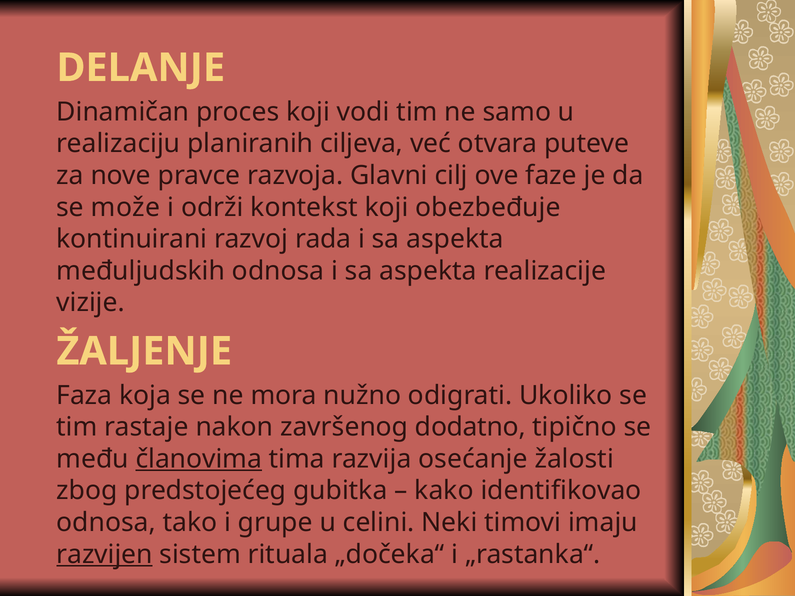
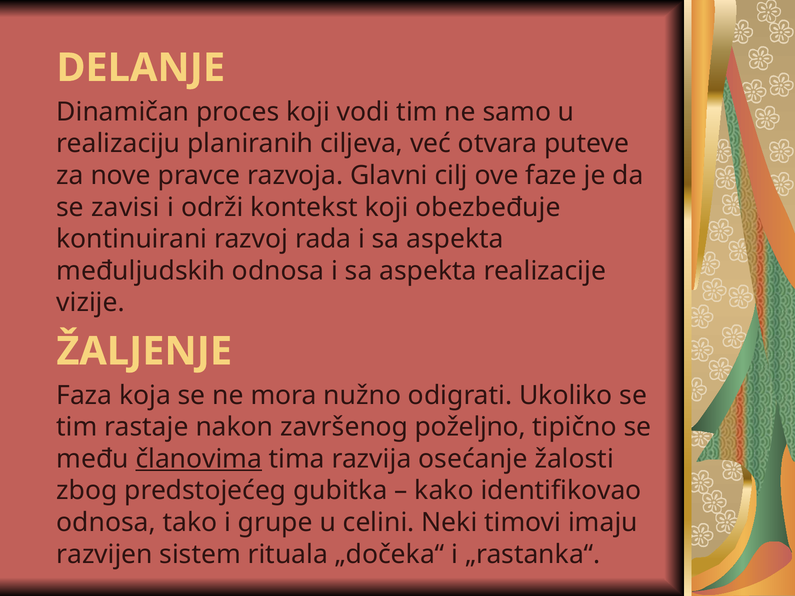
može: može -> zavisi (125, 207)
dodatno: dodatno -> poželjno (470, 427)
razvijen underline: present -> none (104, 555)
